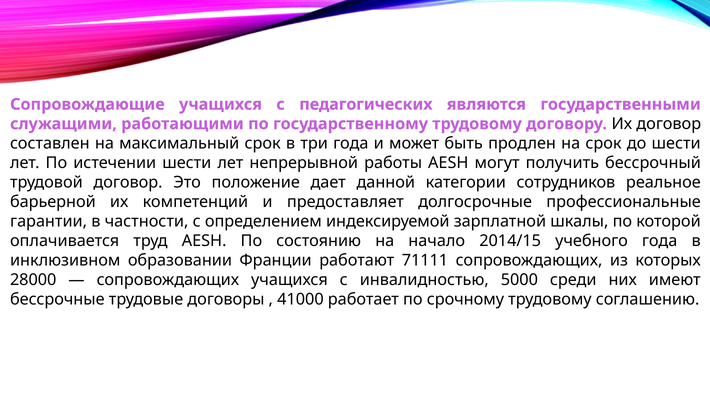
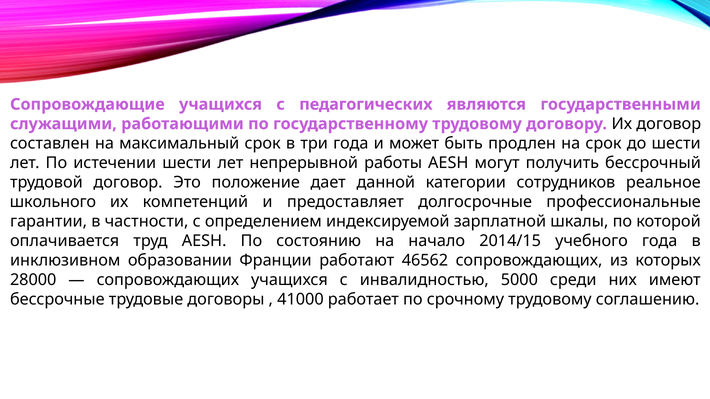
барьерной: барьерной -> школьного (53, 202)
71111: 71111 -> 46562 (425, 261)
